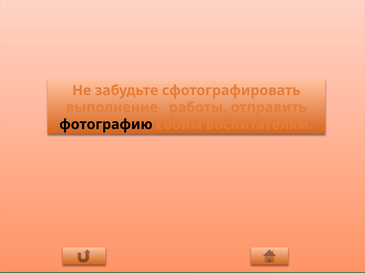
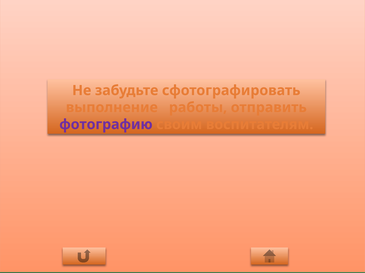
фотографию colour: black -> purple (106, 125)
